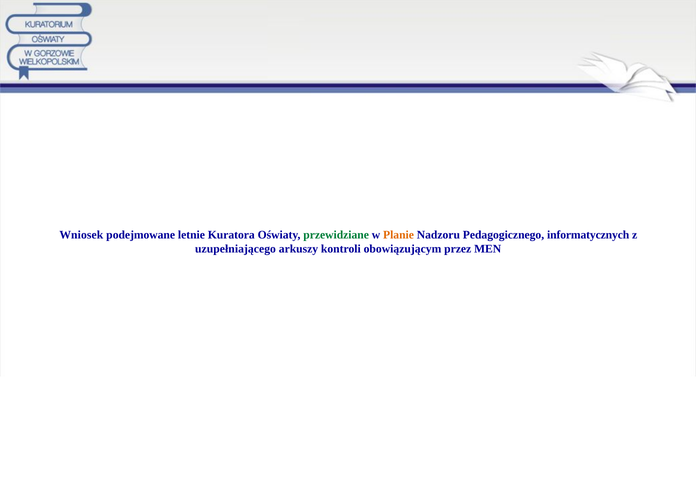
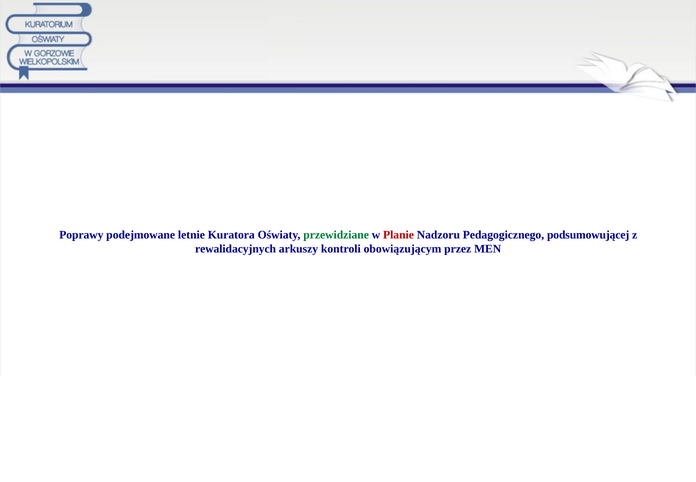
Wniosek: Wniosek -> Poprawy (81, 235)
Planie colour: orange -> red (399, 235)
informatycznych: informatycznych -> podsumowującej (588, 235)
uzupełniającego: uzupełniającego -> rewalidacyjnych (236, 249)
